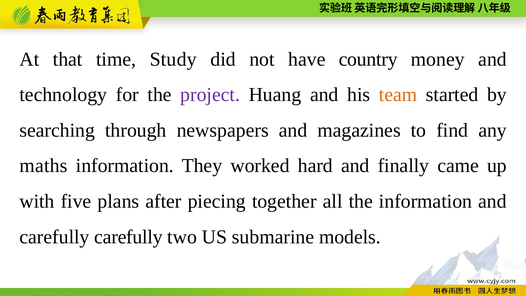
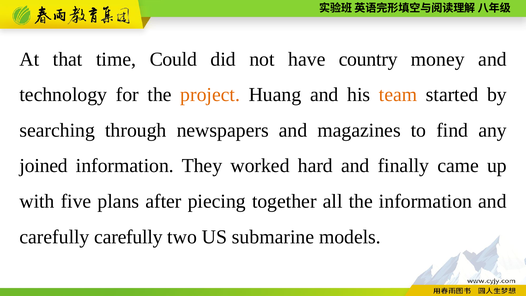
Study: Study -> Could (173, 59)
project colour: purple -> orange (210, 95)
maths: maths -> joined (44, 166)
